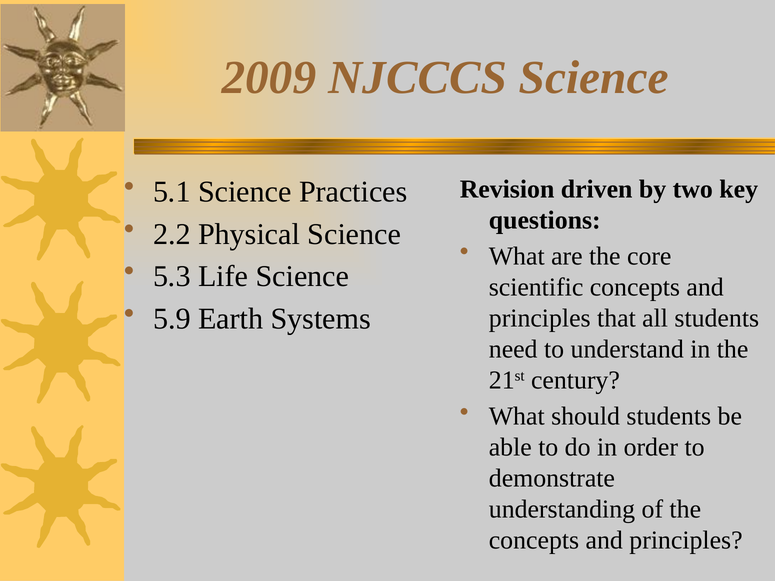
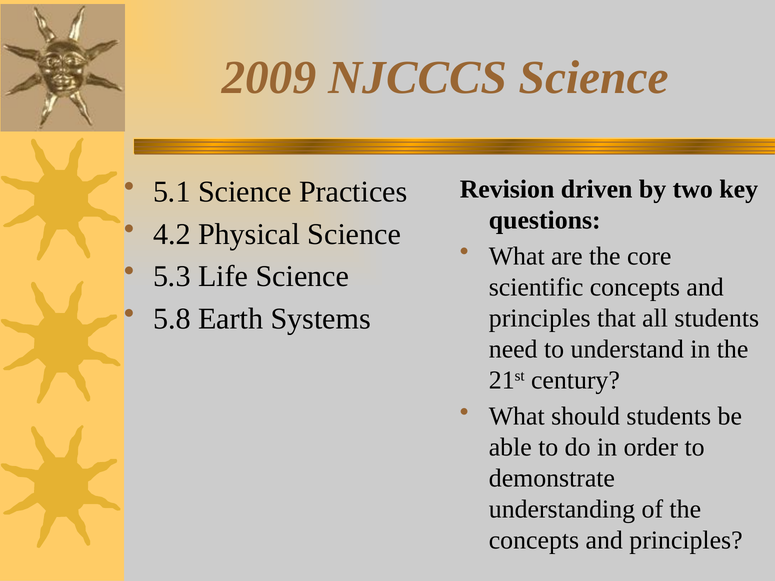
2.2: 2.2 -> 4.2 (172, 234)
5.9: 5.9 -> 5.8 (172, 319)
